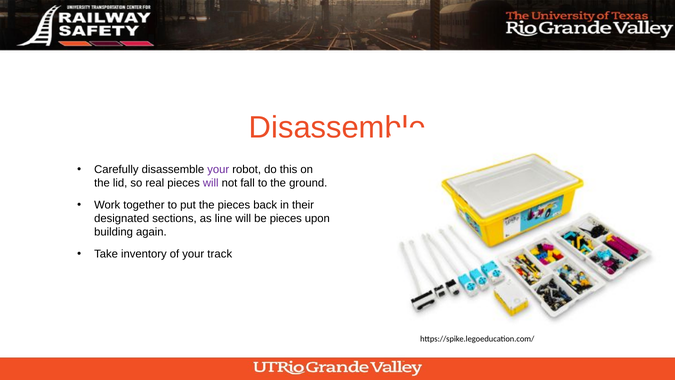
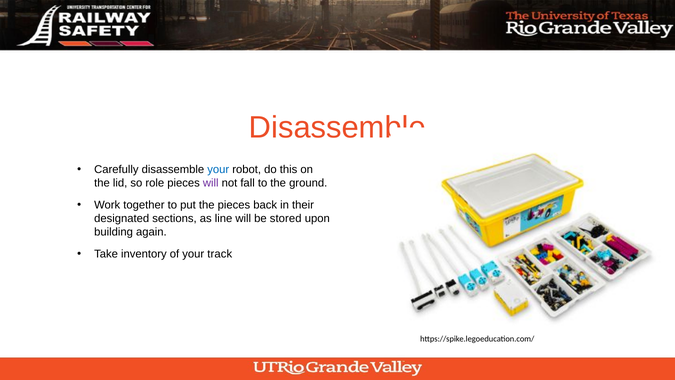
your colour: purple -> blue (218, 169)
real: real -> role (155, 183)
be pieces: pieces -> stored (286, 218)
